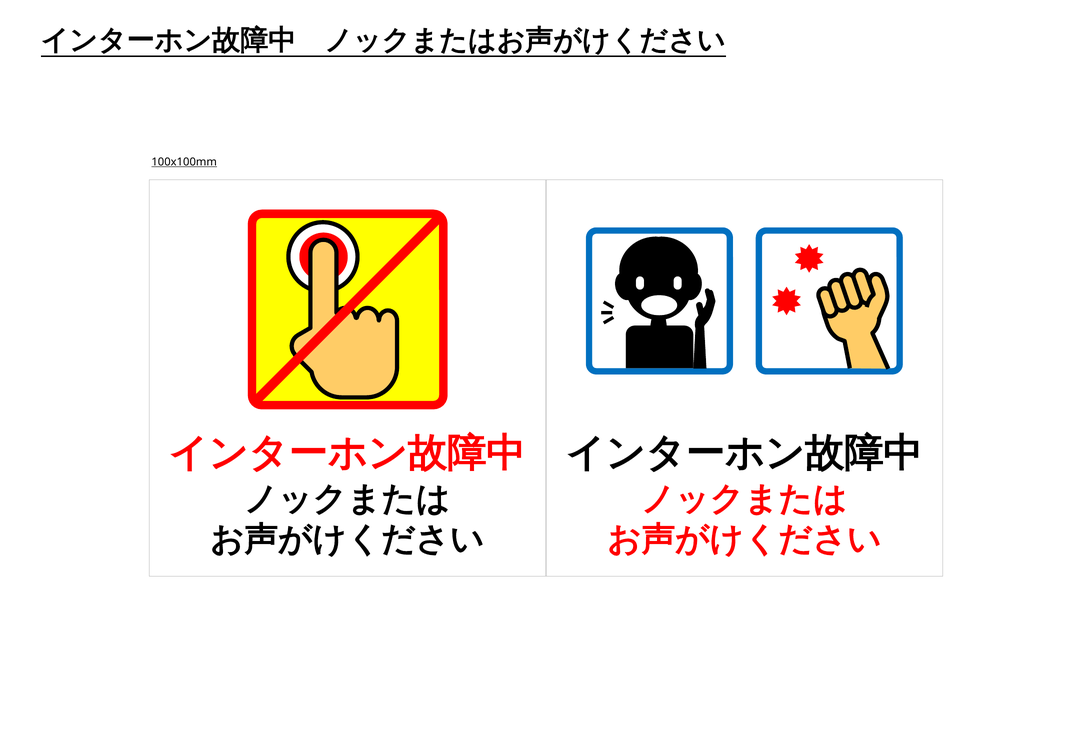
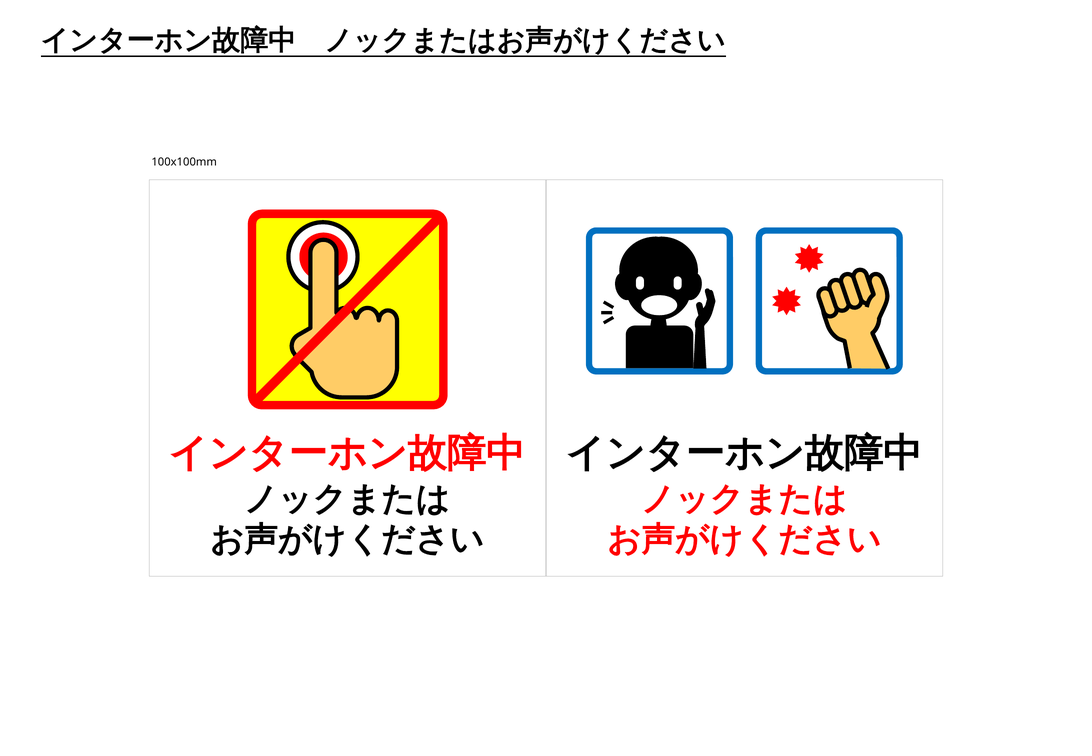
100x100mm underline: present -> none (184, 162)
